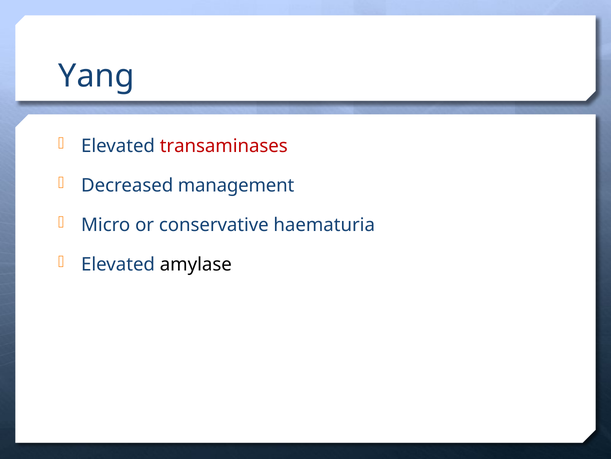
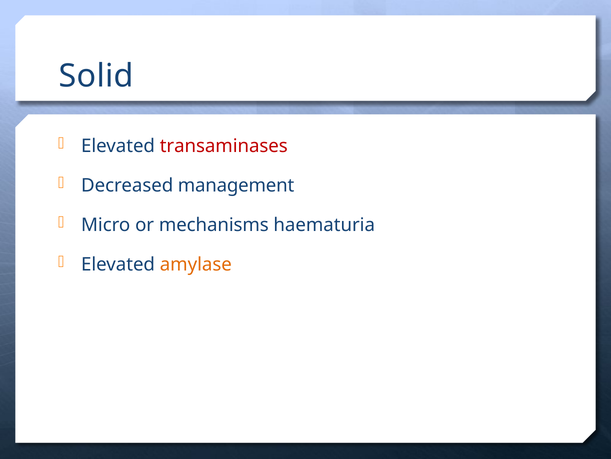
Yang: Yang -> Solid (96, 76)
conservative: conservative -> mechanisms (214, 225)
amylase colour: black -> orange (196, 264)
